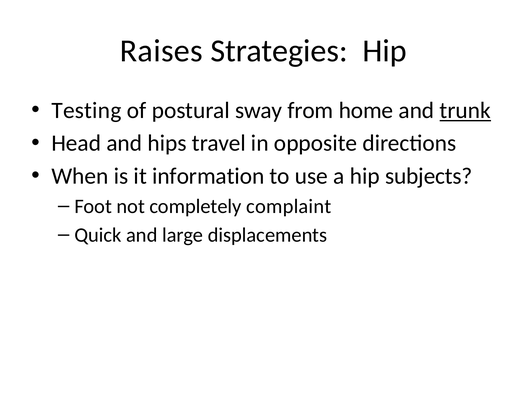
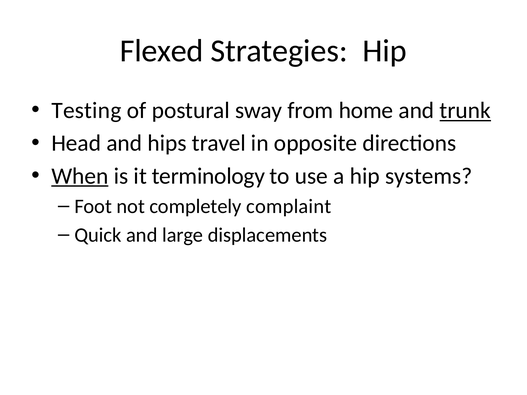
Raises: Raises -> Flexed (162, 51)
When underline: none -> present (80, 176)
information: information -> terminology (208, 176)
subjects: subjects -> systems (429, 176)
